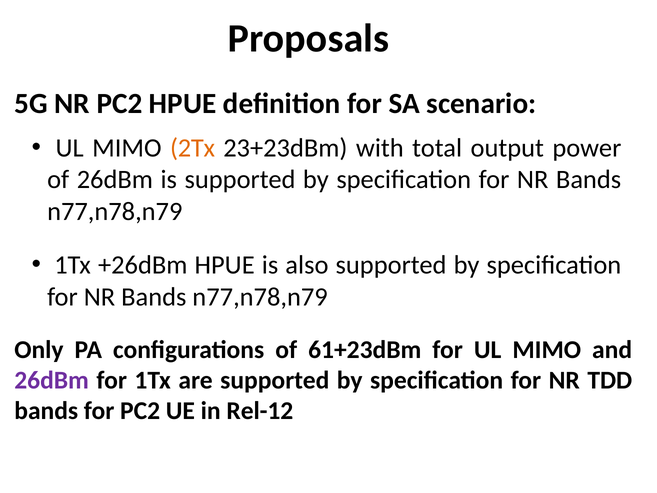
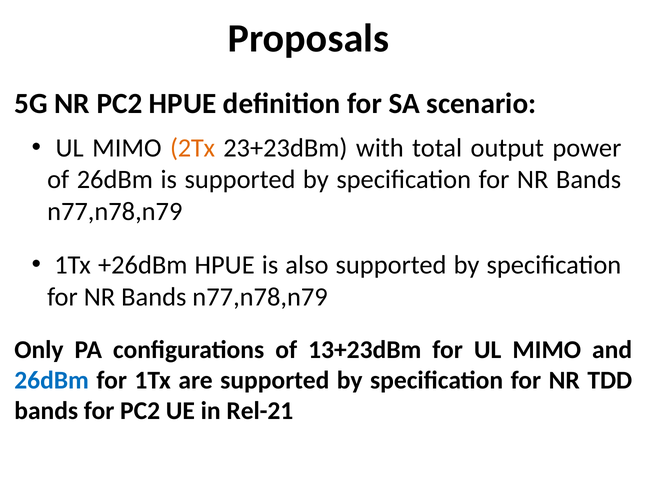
61+23dBm: 61+23dBm -> 13+23dBm (365, 350)
26dBm colour: purple -> blue (52, 380)
Rel-12: Rel-12 -> Rel-21 (260, 411)
